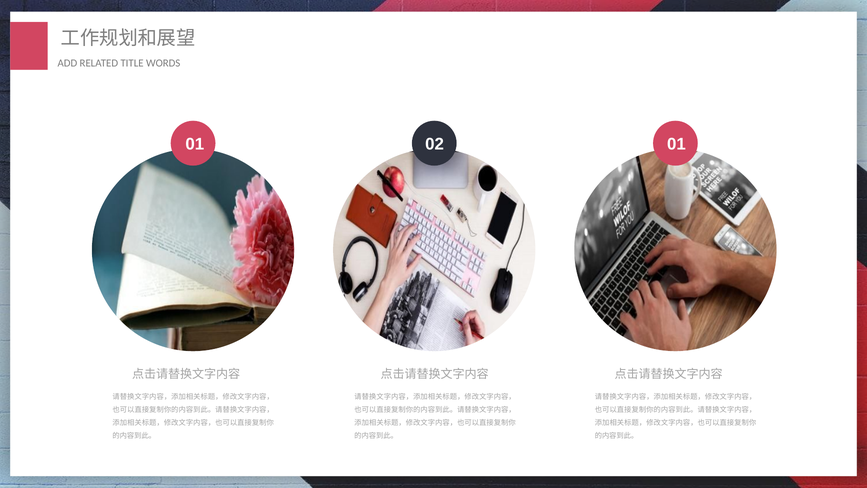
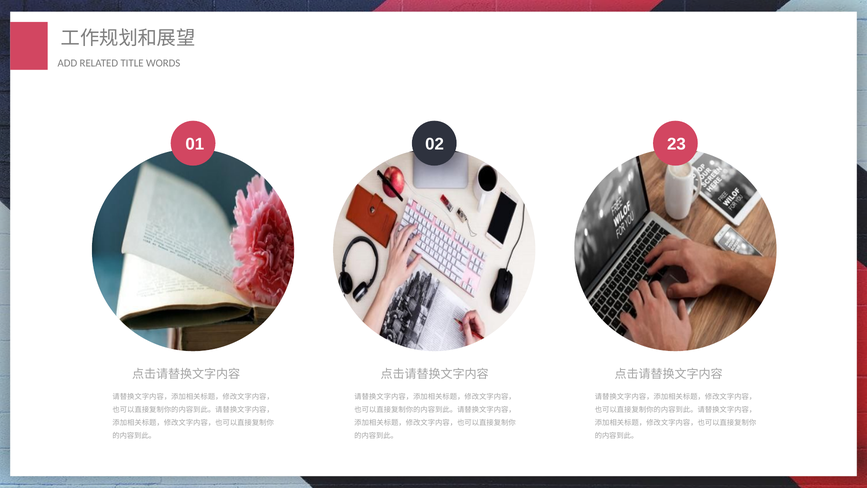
02 01: 01 -> 23 (676, 144)
